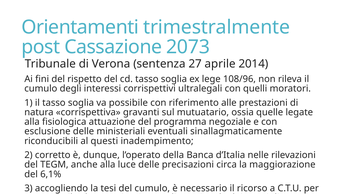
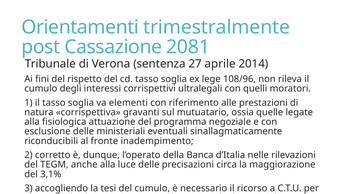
2073: 2073 -> 2081 (188, 47)
possibile: possibile -> elementi (128, 103)
questi: questi -> fronte (104, 141)
6,1%: 6,1% -> 3,1% (51, 175)
